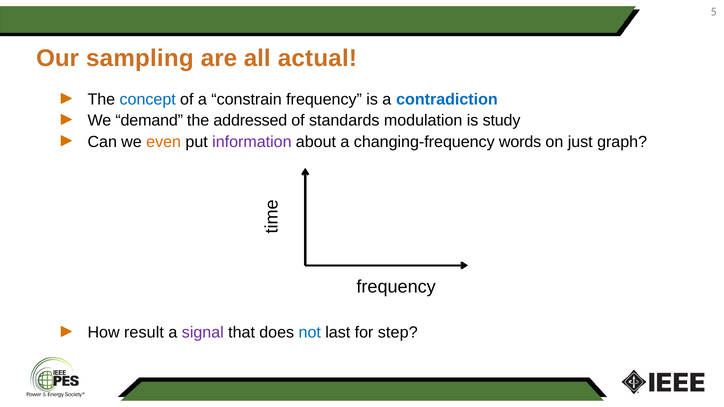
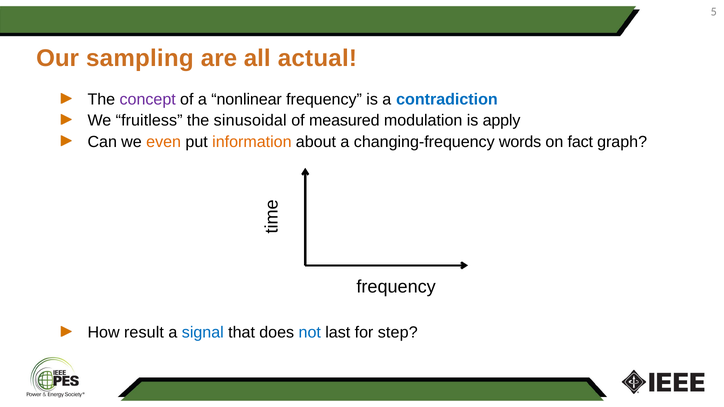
concept colour: blue -> purple (148, 99)
constrain: constrain -> nonlinear (247, 99)
demand: demand -> fruitless (149, 121)
addressed: addressed -> sinusoidal (250, 121)
standards: standards -> measured (344, 121)
study: study -> apply (502, 121)
information colour: purple -> orange (252, 142)
just: just -> fact (580, 142)
signal colour: purple -> blue (203, 333)
